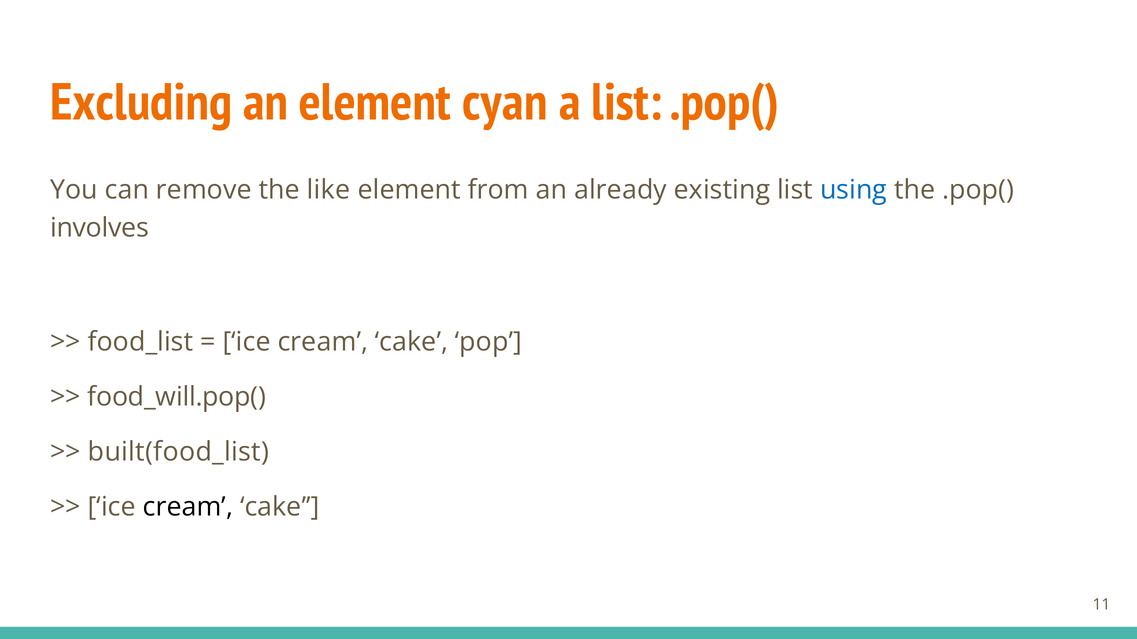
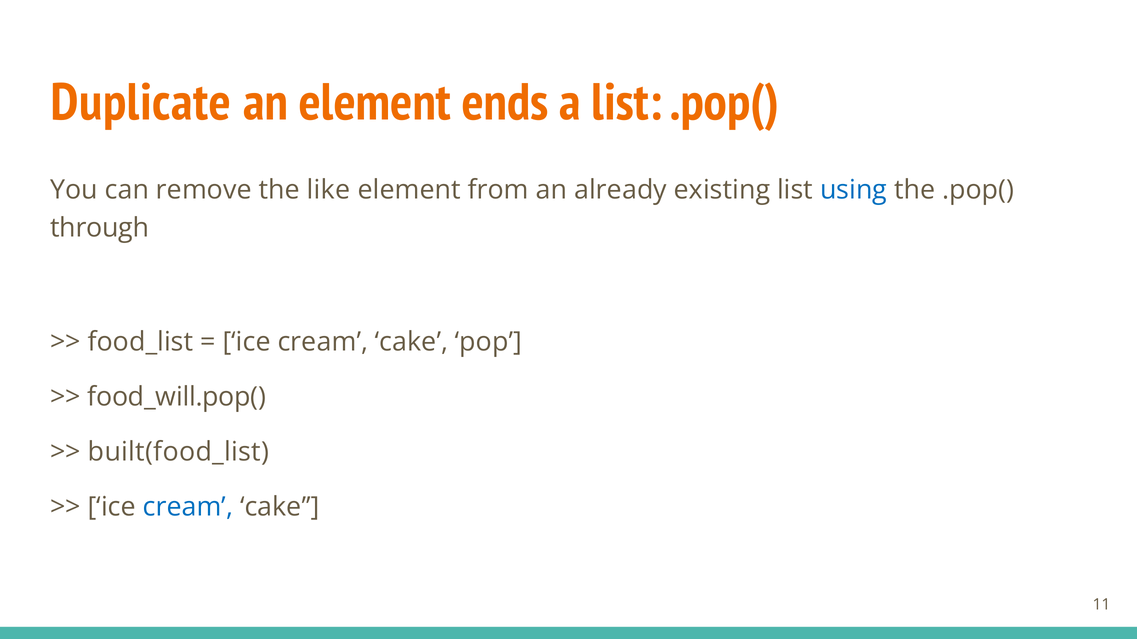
Excluding: Excluding -> Duplicate (141, 103)
cyan: cyan -> ends (505, 103)
involves: involves -> through (100, 228)
cream colour: black -> blue (188, 507)
